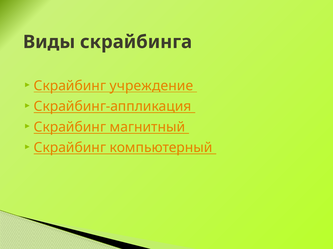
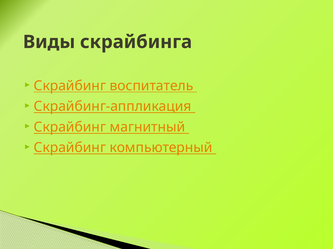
учреждение: учреждение -> воспитатель (152, 86)
